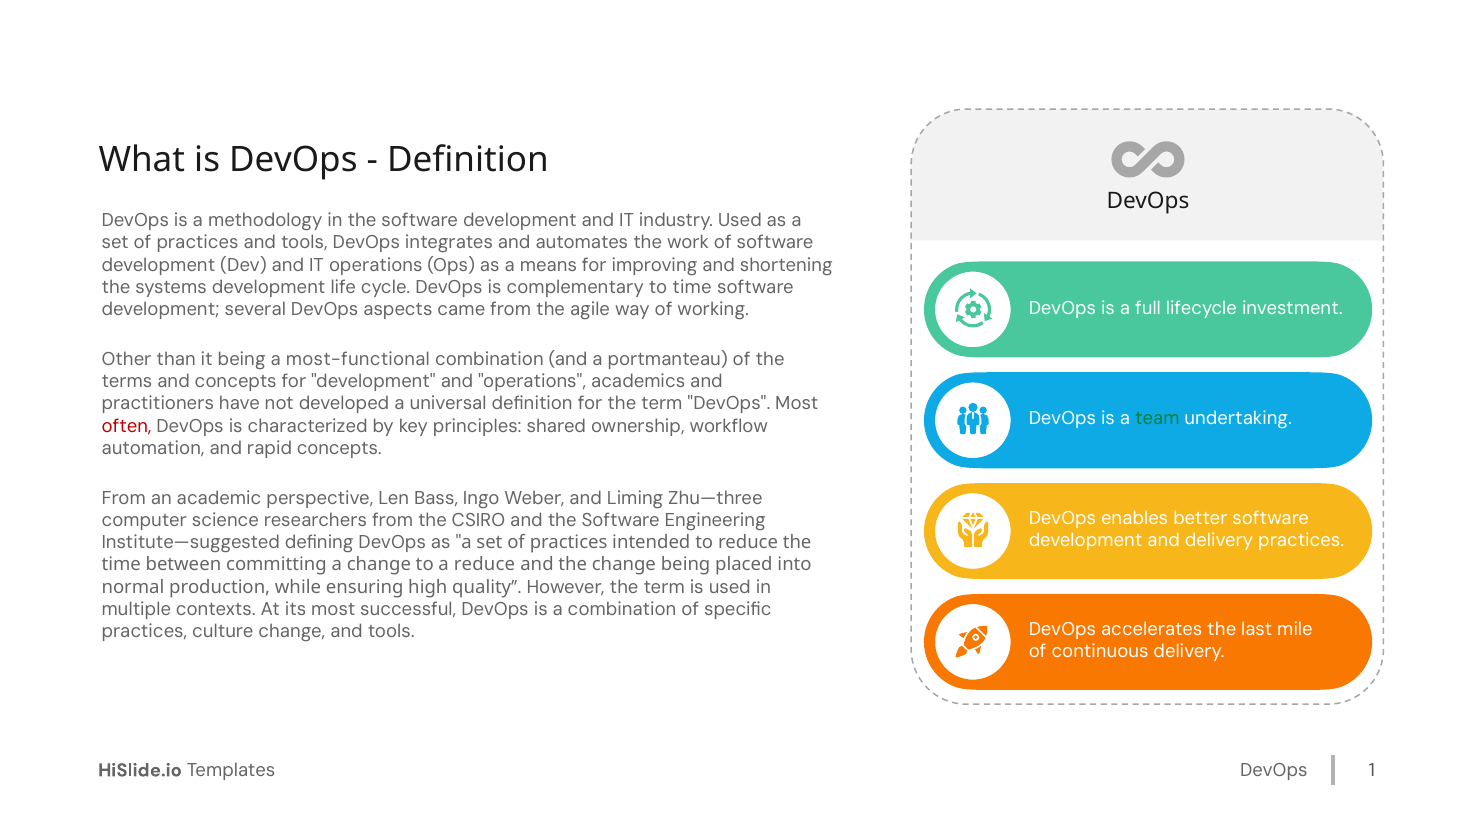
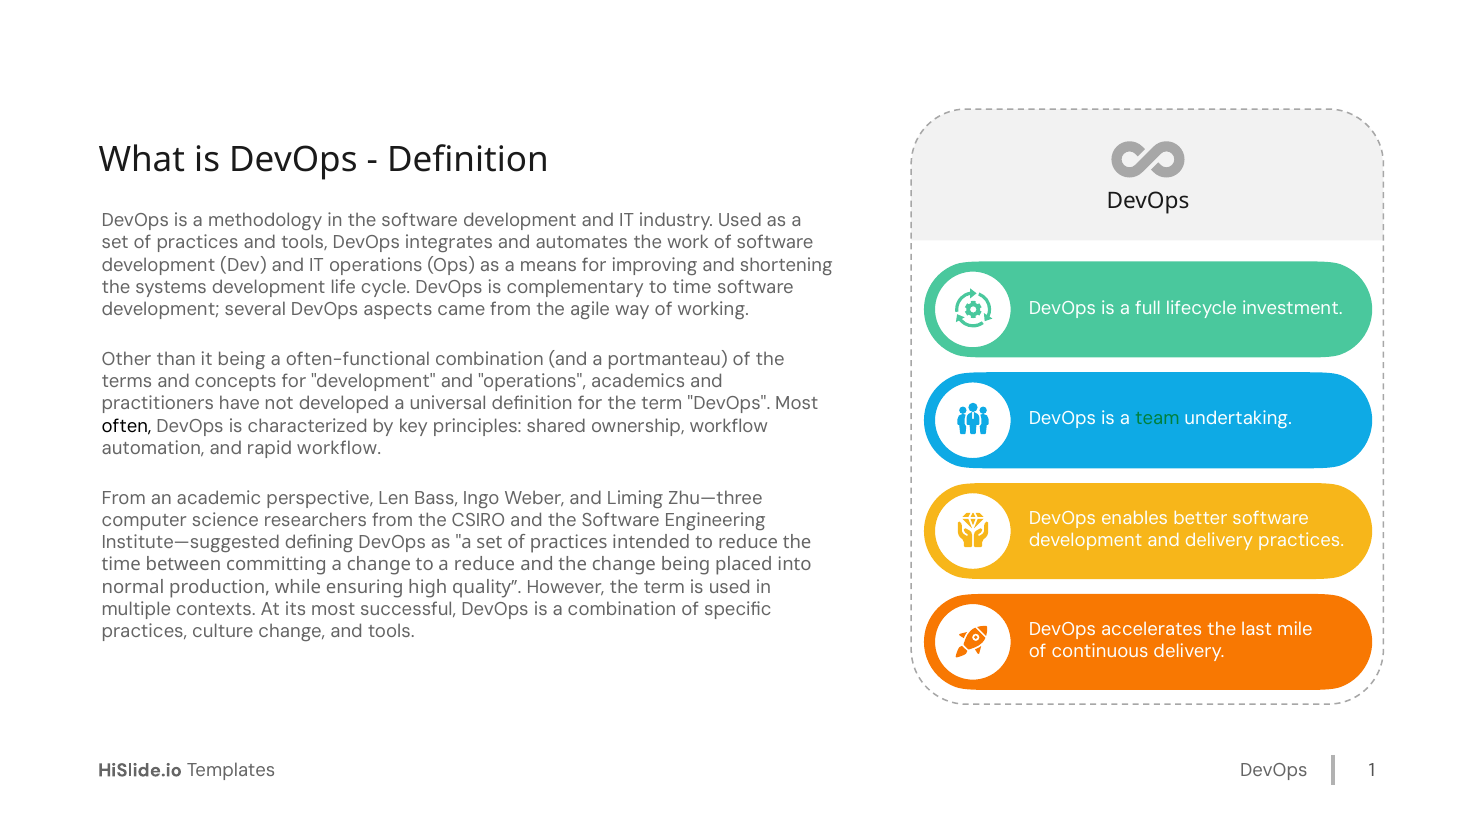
most-functional: most-functional -> often-functional (358, 359)
often colour: red -> black (127, 426)
rapid concepts: concepts -> workflow (339, 449)
